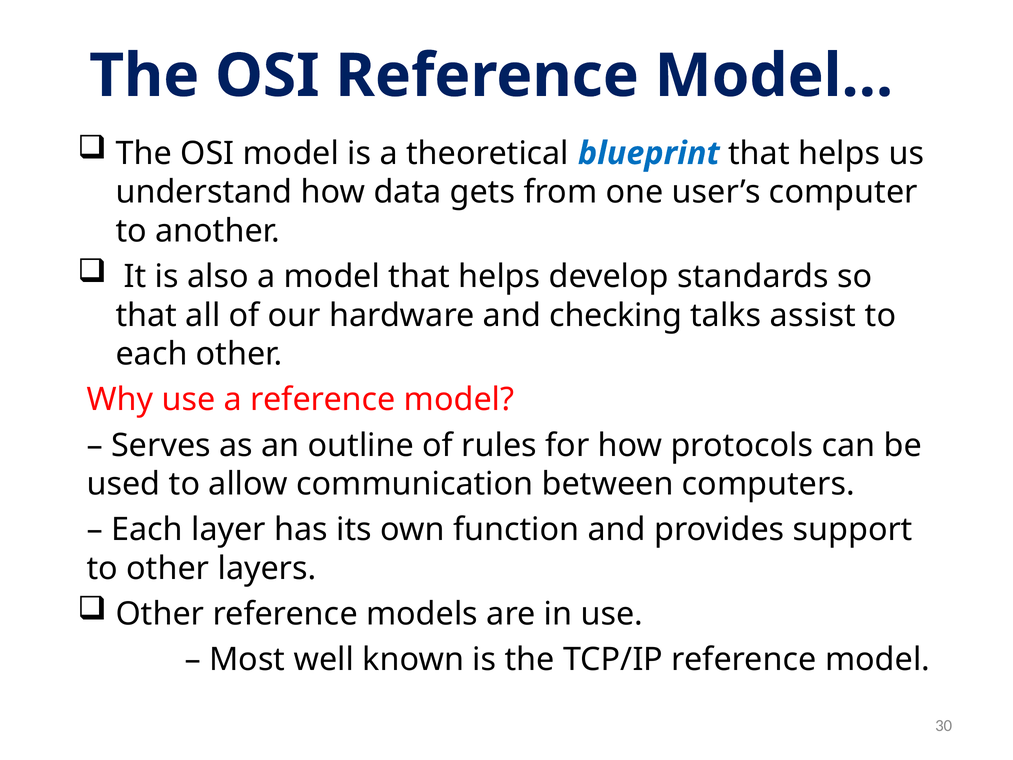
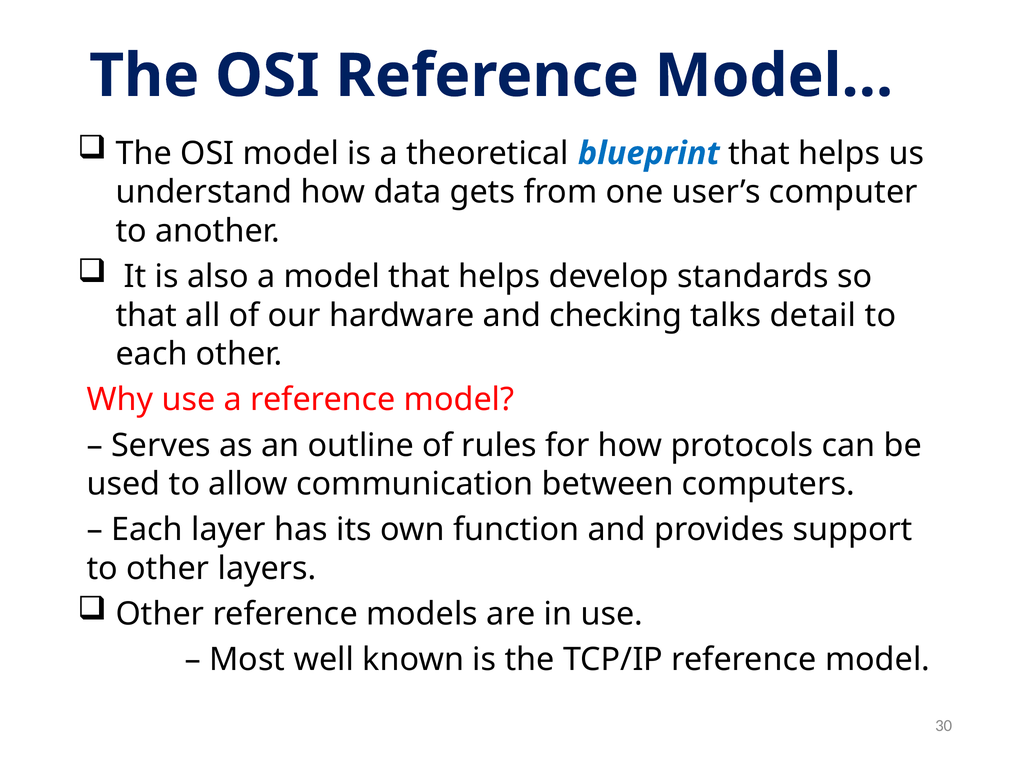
assist: assist -> detail (813, 315)
